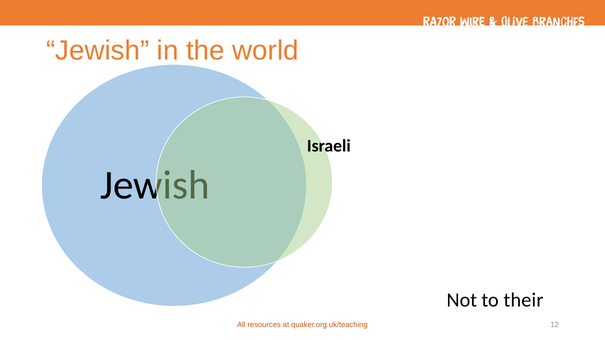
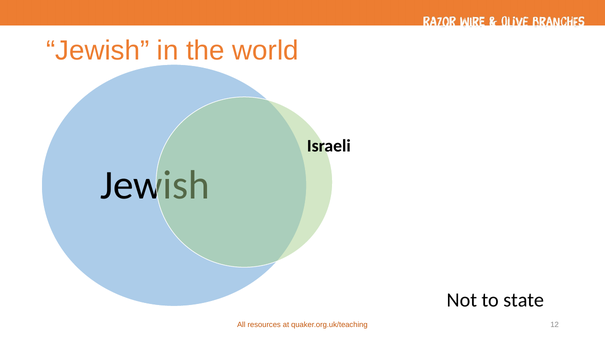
their: their -> state (524, 301)
